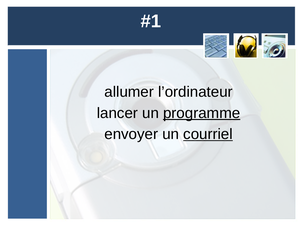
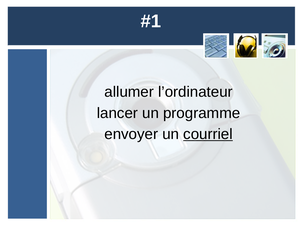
programme underline: present -> none (202, 113)
